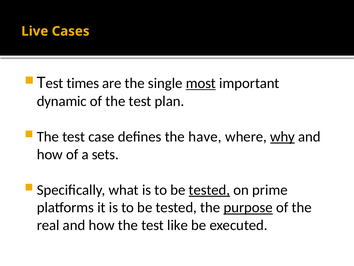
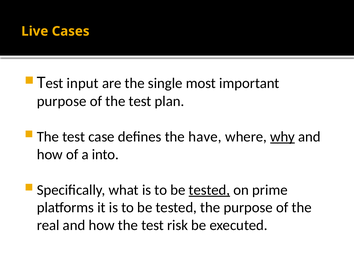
times: times -> input (83, 83)
most underline: present -> none (201, 83)
dynamic: dynamic -> purpose (62, 101)
sets: sets -> into (105, 154)
purpose underline: present -> none (248, 207)
like: like -> risk (178, 225)
